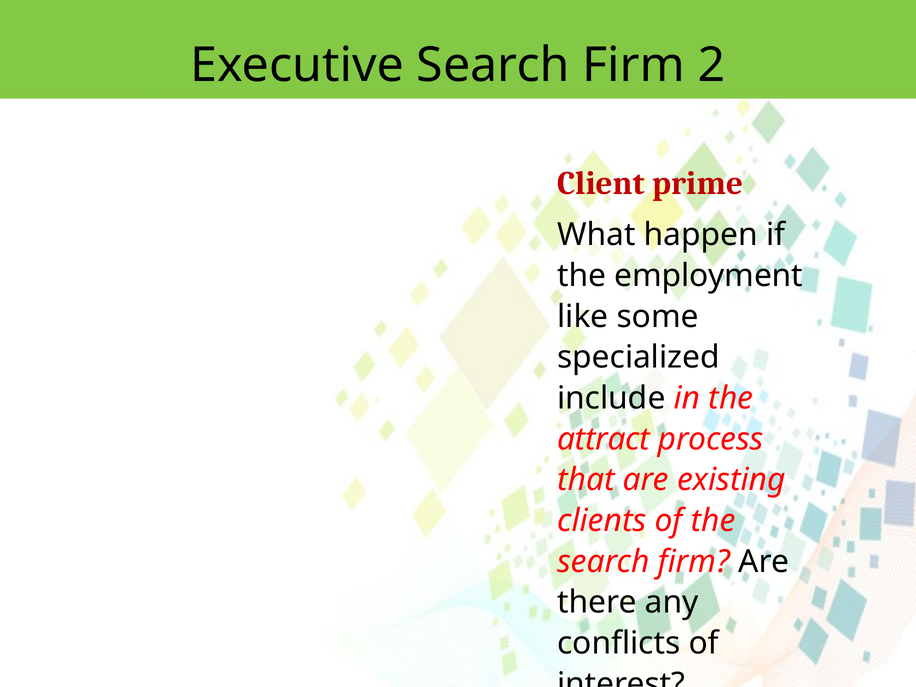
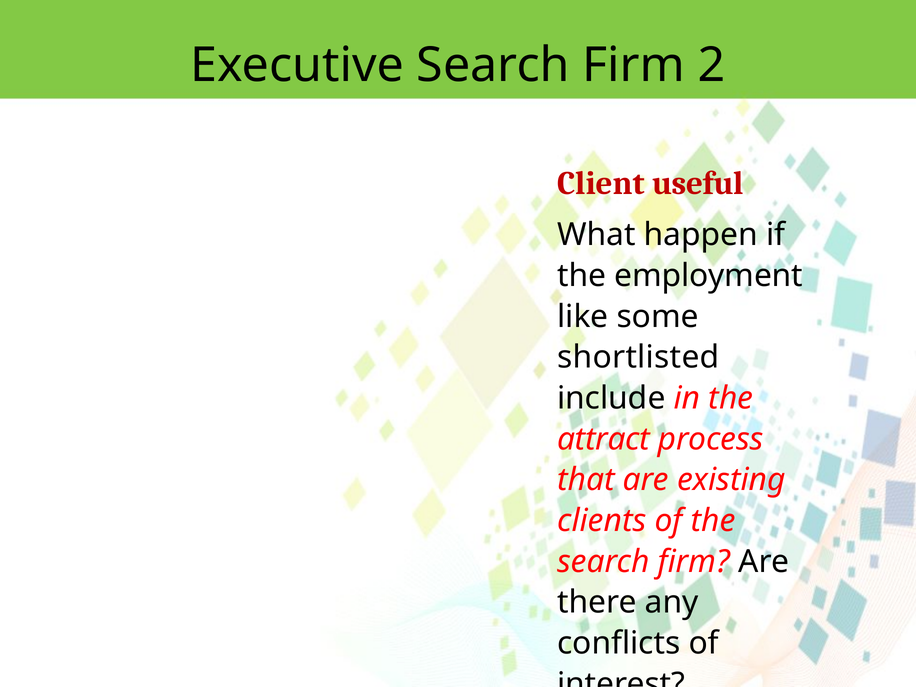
prime: prime -> useful (698, 183)
specialized: specialized -> shortlisted (638, 357)
